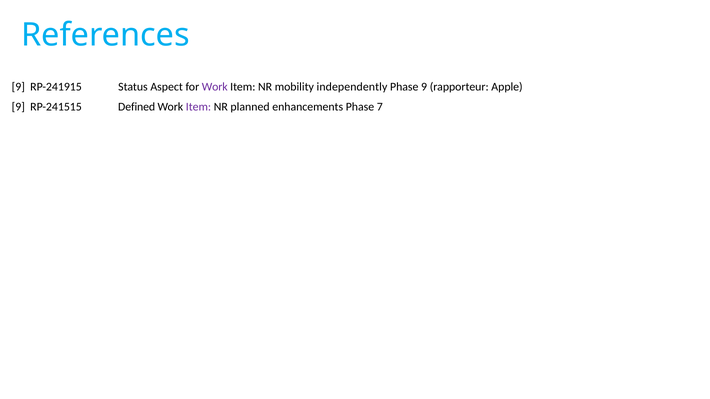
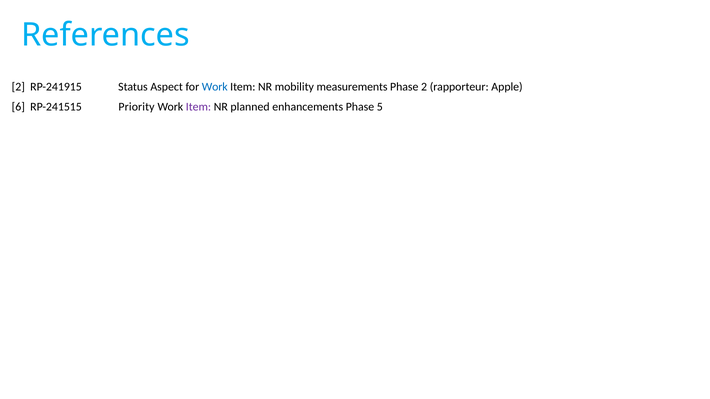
9: 9 -> 2 (18, 87)
Work colour: purple -> blue (215, 87)
independently: independently -> measurements (352, 87)
Phase 9: 9 -> 2 (424, 87)
9: 9 -> 6 (18, 107)
Defined: Defined -> Priority (137, 107)
7: 7 -> 5 (380, 107)
